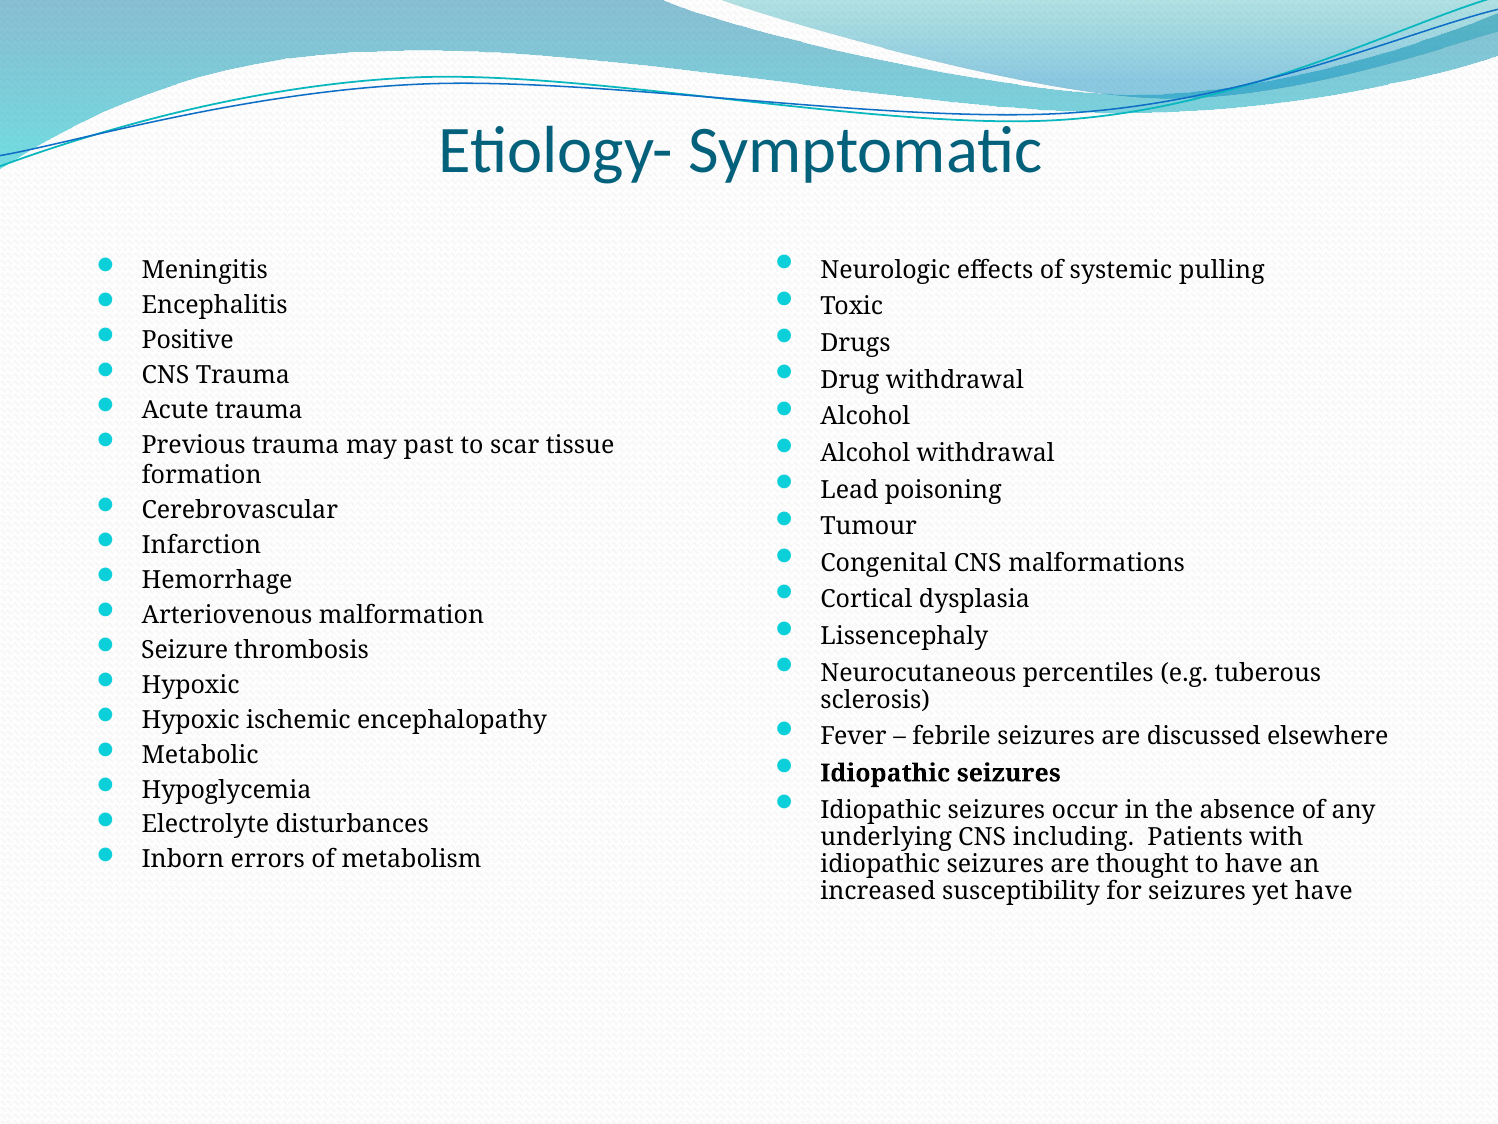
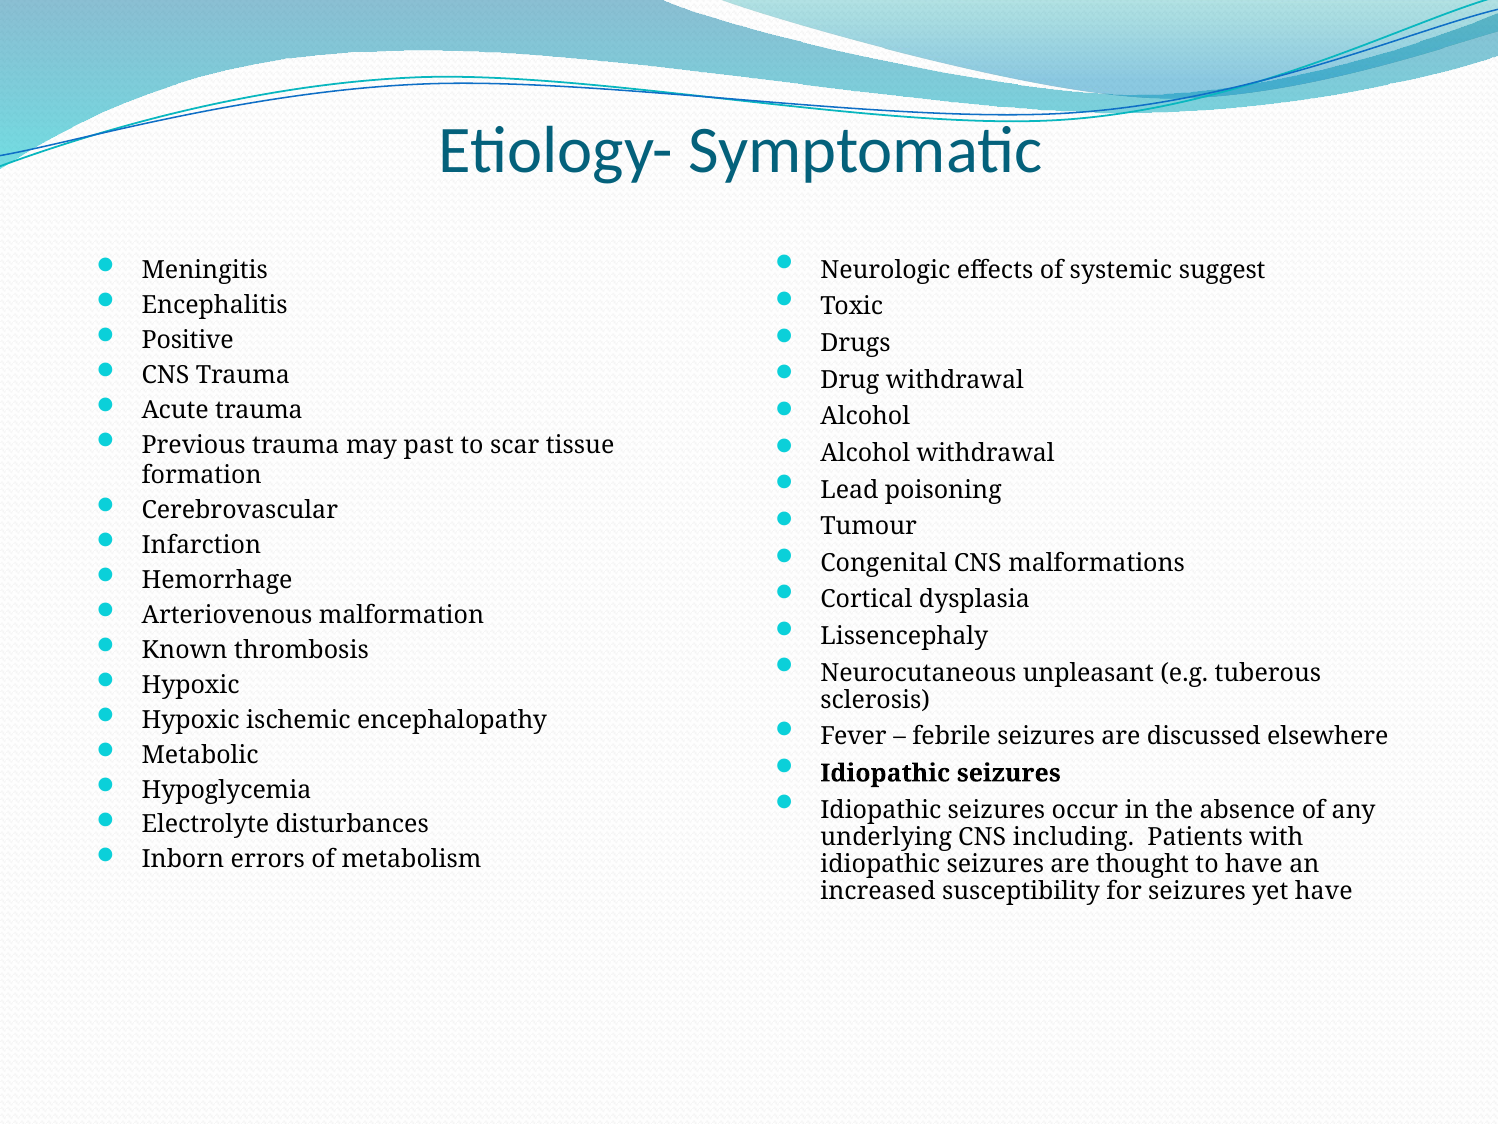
pulling: pulling -> suggest (1222, 270)
Seizure: Seizure -> Known (185, 650)
percentiles: percentiles -> unpleasant (1088, 673)
